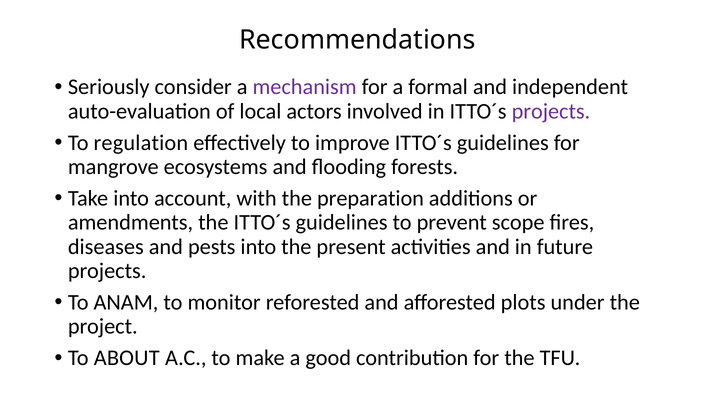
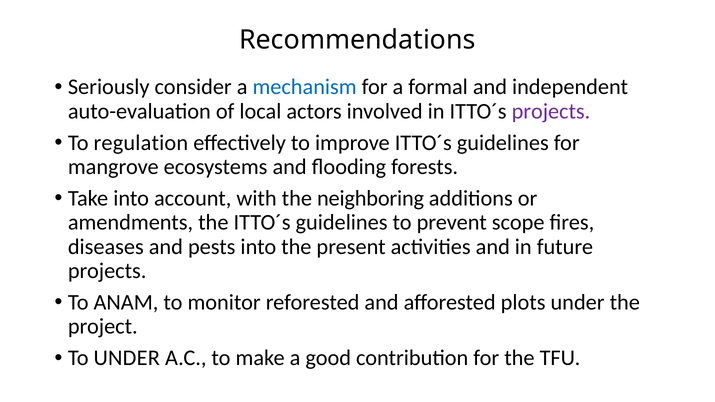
mechanism colour: purple -> blue (305, 87)
preparation: preparation -> neighboring (371, 199)
To ABOUT: ABOUT -> UNDER (127, 358)
